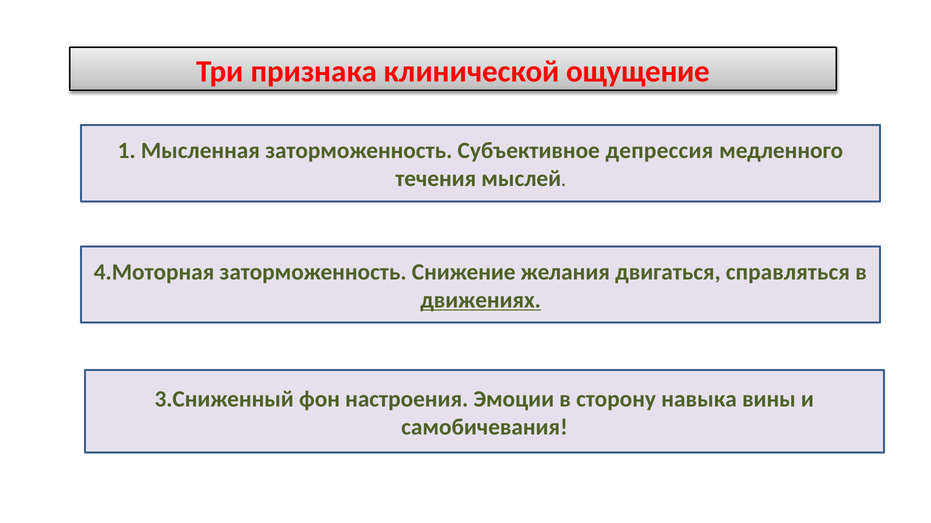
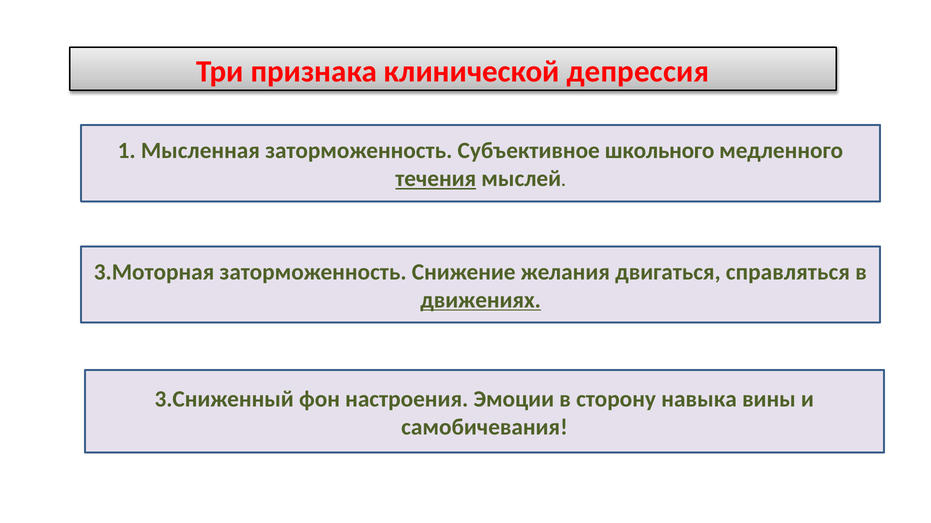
ощущение: ощущение -> депрессия (638, 71)
депрессия: депрессия -> школьного (660, 151)
течения underline: none -> present (436, 179)
4.Моторная: 4.Моторная -> 3.Моторная (154, 272)
